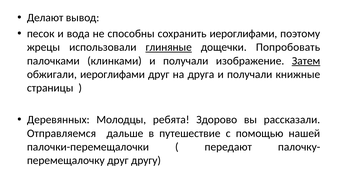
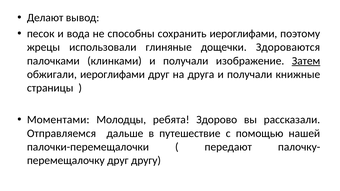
глиняные underline: present -> none (169, 47)
Попробовать: Попробовать -> Здороваются (288, 47)
Деревянных: Деревянных -> Моментами (58, 120)
